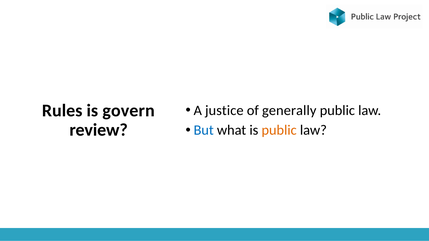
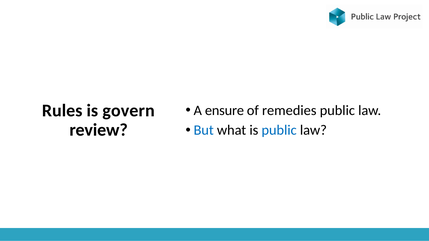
justice: justice -> ensure (224, 110)
generally: generally -> remedies (289, 110)
public colour: orange -> blue (279, 130)
